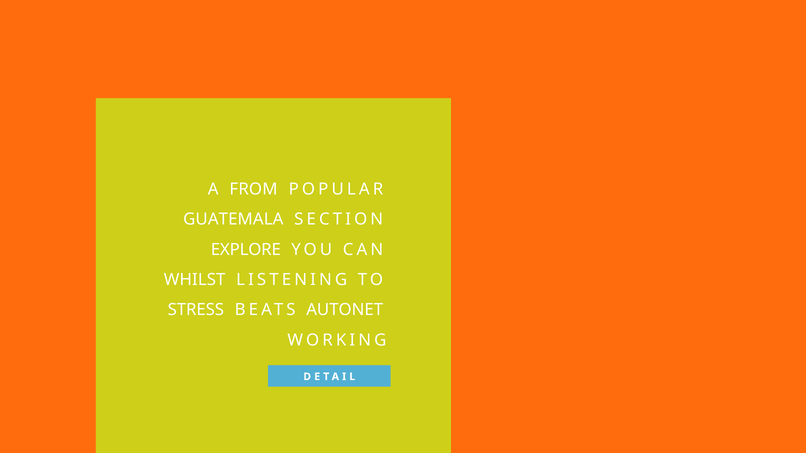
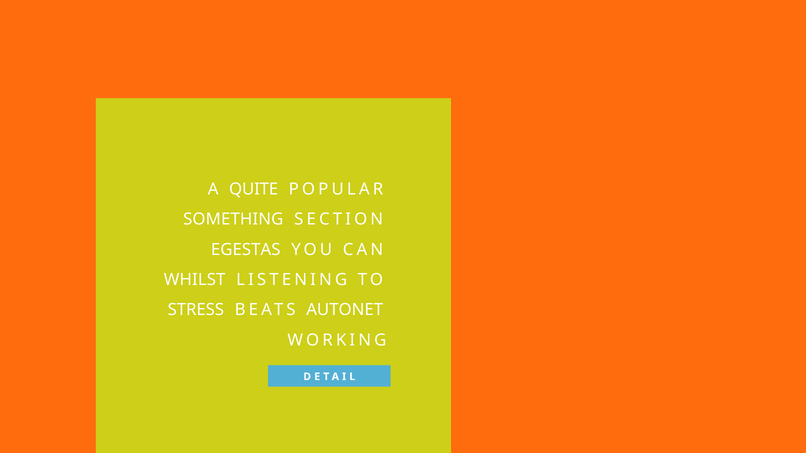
FROM: FROM -> QUITE (254, 189)
GUATEMALA: GUATEMALA -> SOMETHING (233, 220)
EXPLORE: EXPLORE -> EGESTAS (246, 250)
